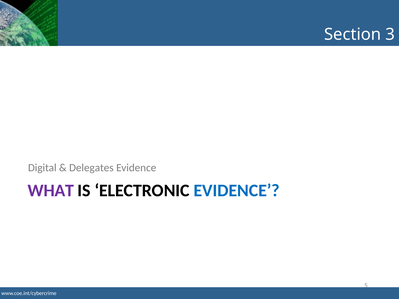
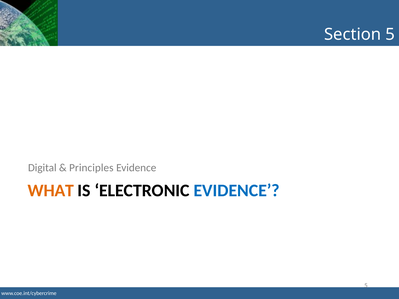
Section 3: 3 -> 5 (390, 34)
Delegates: Delegates -> Principles (91, 168)
WHAT colour: purple -> orange (51, 191)
